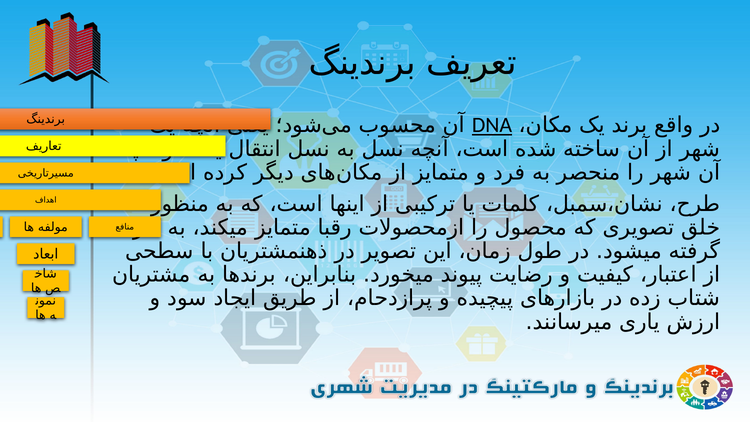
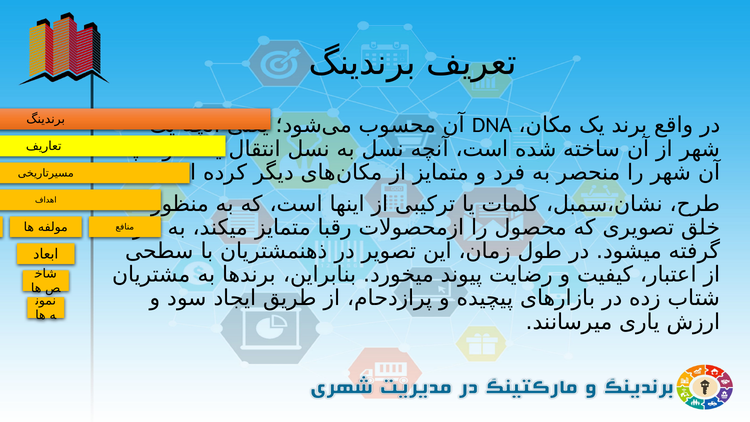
DNA underline: present -> none (492, 125)
